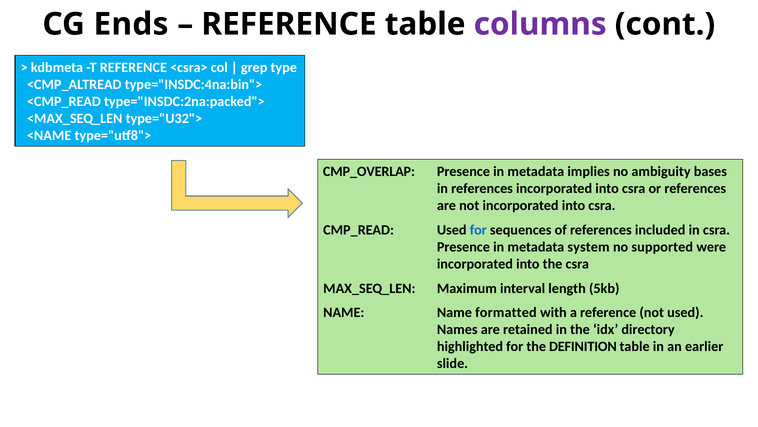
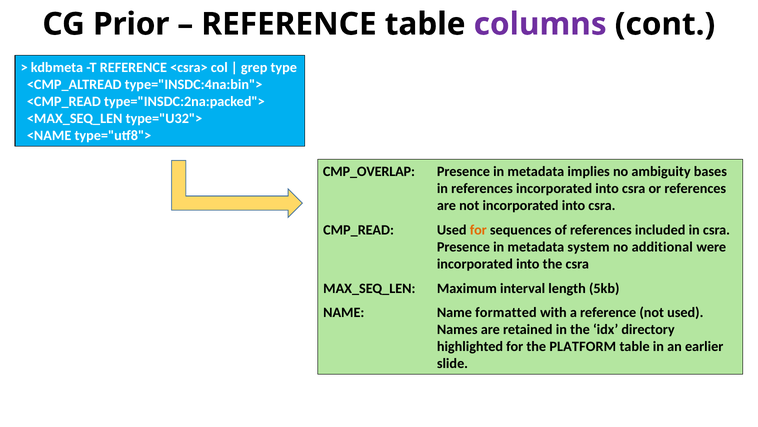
Ends: Ends -> Prior (131, 24)
for colour: blue -> orange (478, 230)
supported: supported -> additional (662, 247)
DEFINITION: DEFINITION -> PLATFORM (583, 346)
